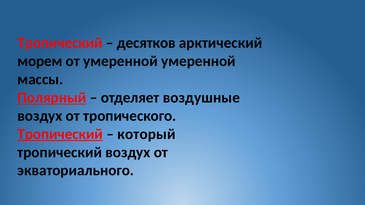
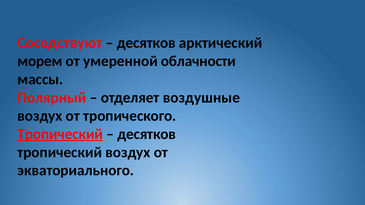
Тропический: Тропический -> Соседствуют (60, 43)
умеренной умеренной: умеренной -> облачности (198, 61)
Полярный underline: present -> none (52, 98)
который: который -> десятков (147, 134)
